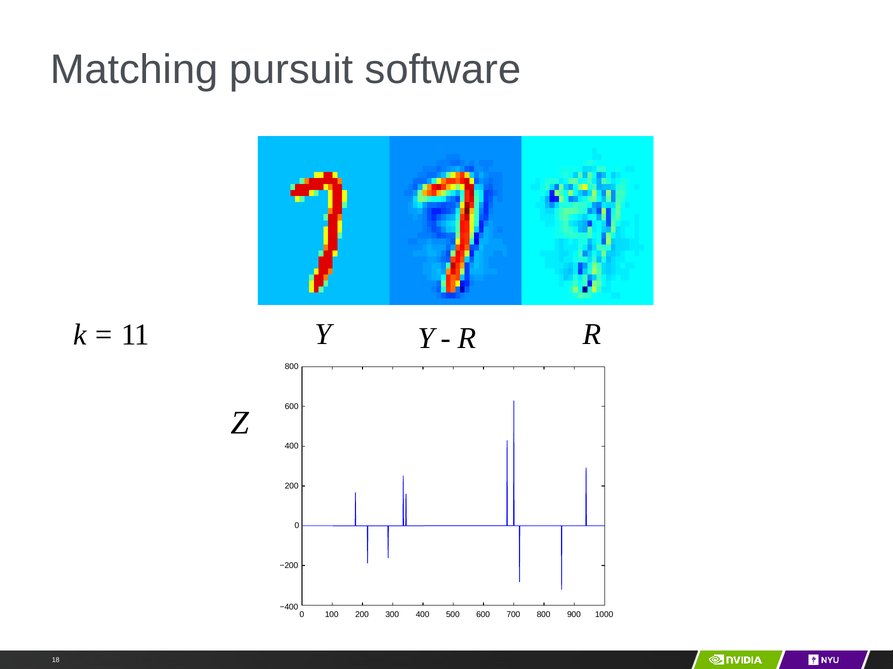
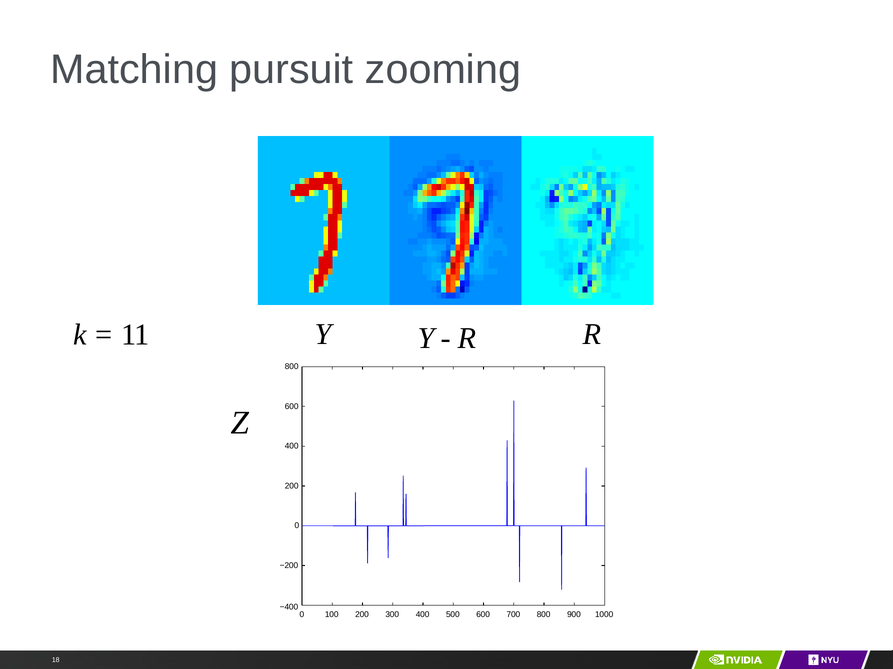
software: software -> zooming (443, 70)
